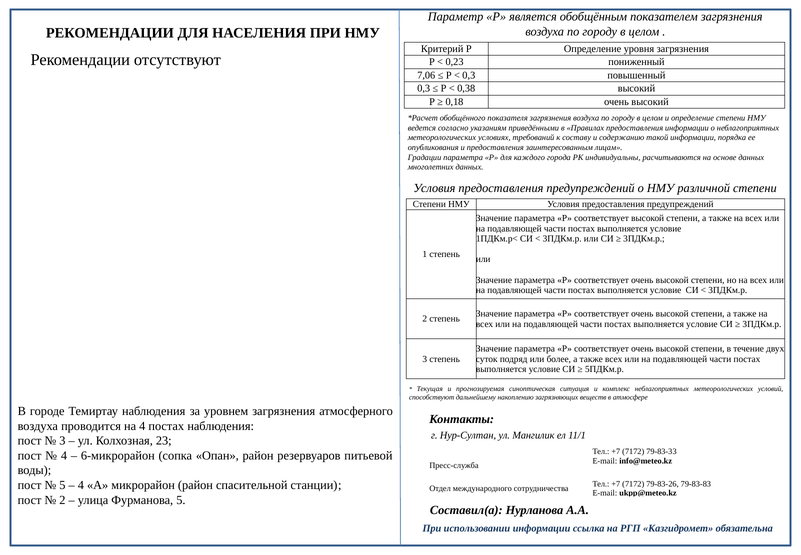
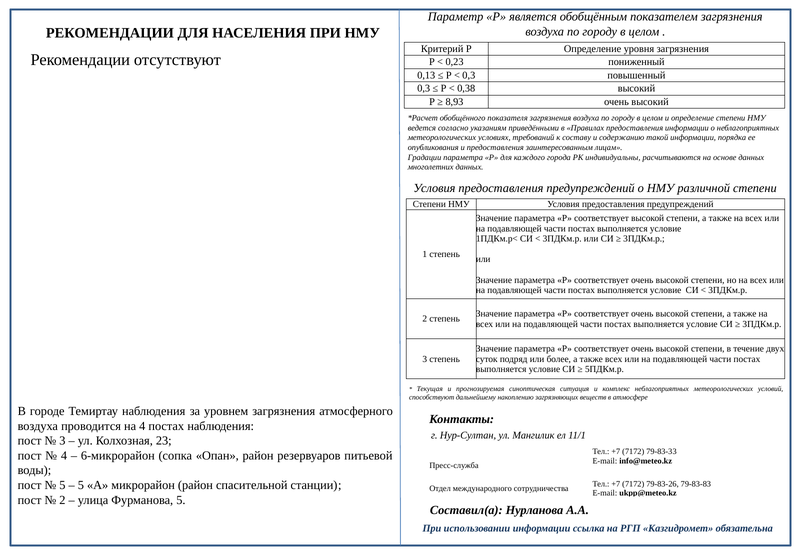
7,06: 7,06 -> 0,13 (426, 75)
0,18: 0,18 -> 8,93 (454, 102)
4: 4 -> 5 (81, 485)
